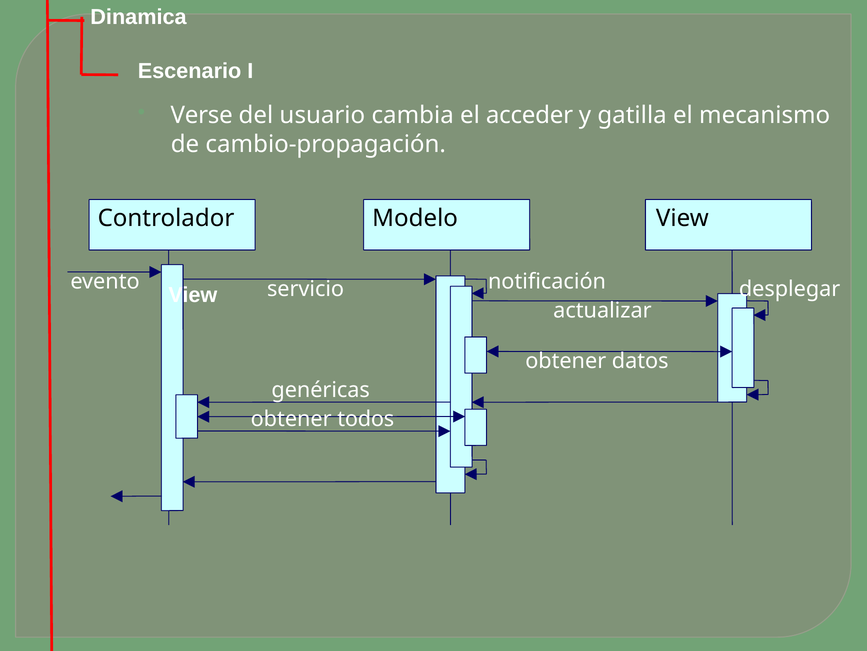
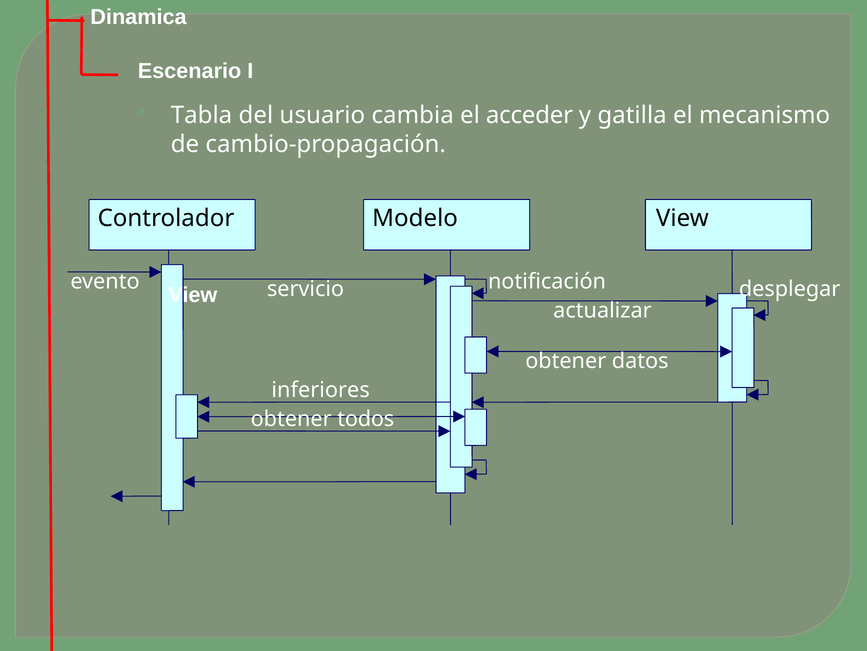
Verse: Verse -> Tabla (202, 115)
genéricas: genéricas -> inferiores (321, 390)
